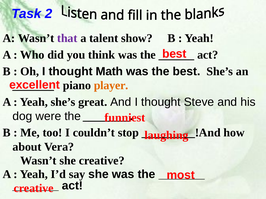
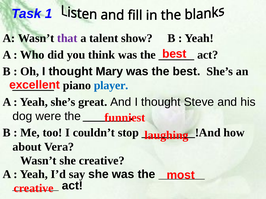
2: 2 -> 1 (49, 14)
Math: Math -> Mary (109, 72)
player colour: orange -> blue (111, 86)
